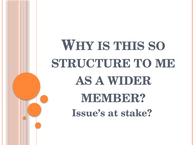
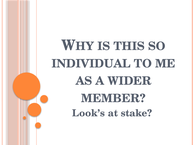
STRUCTURE: STRUCTURE -> INDIVIDUAL (91, 64)
Issue’s: Issue’s -> Look’s (89, 113)
